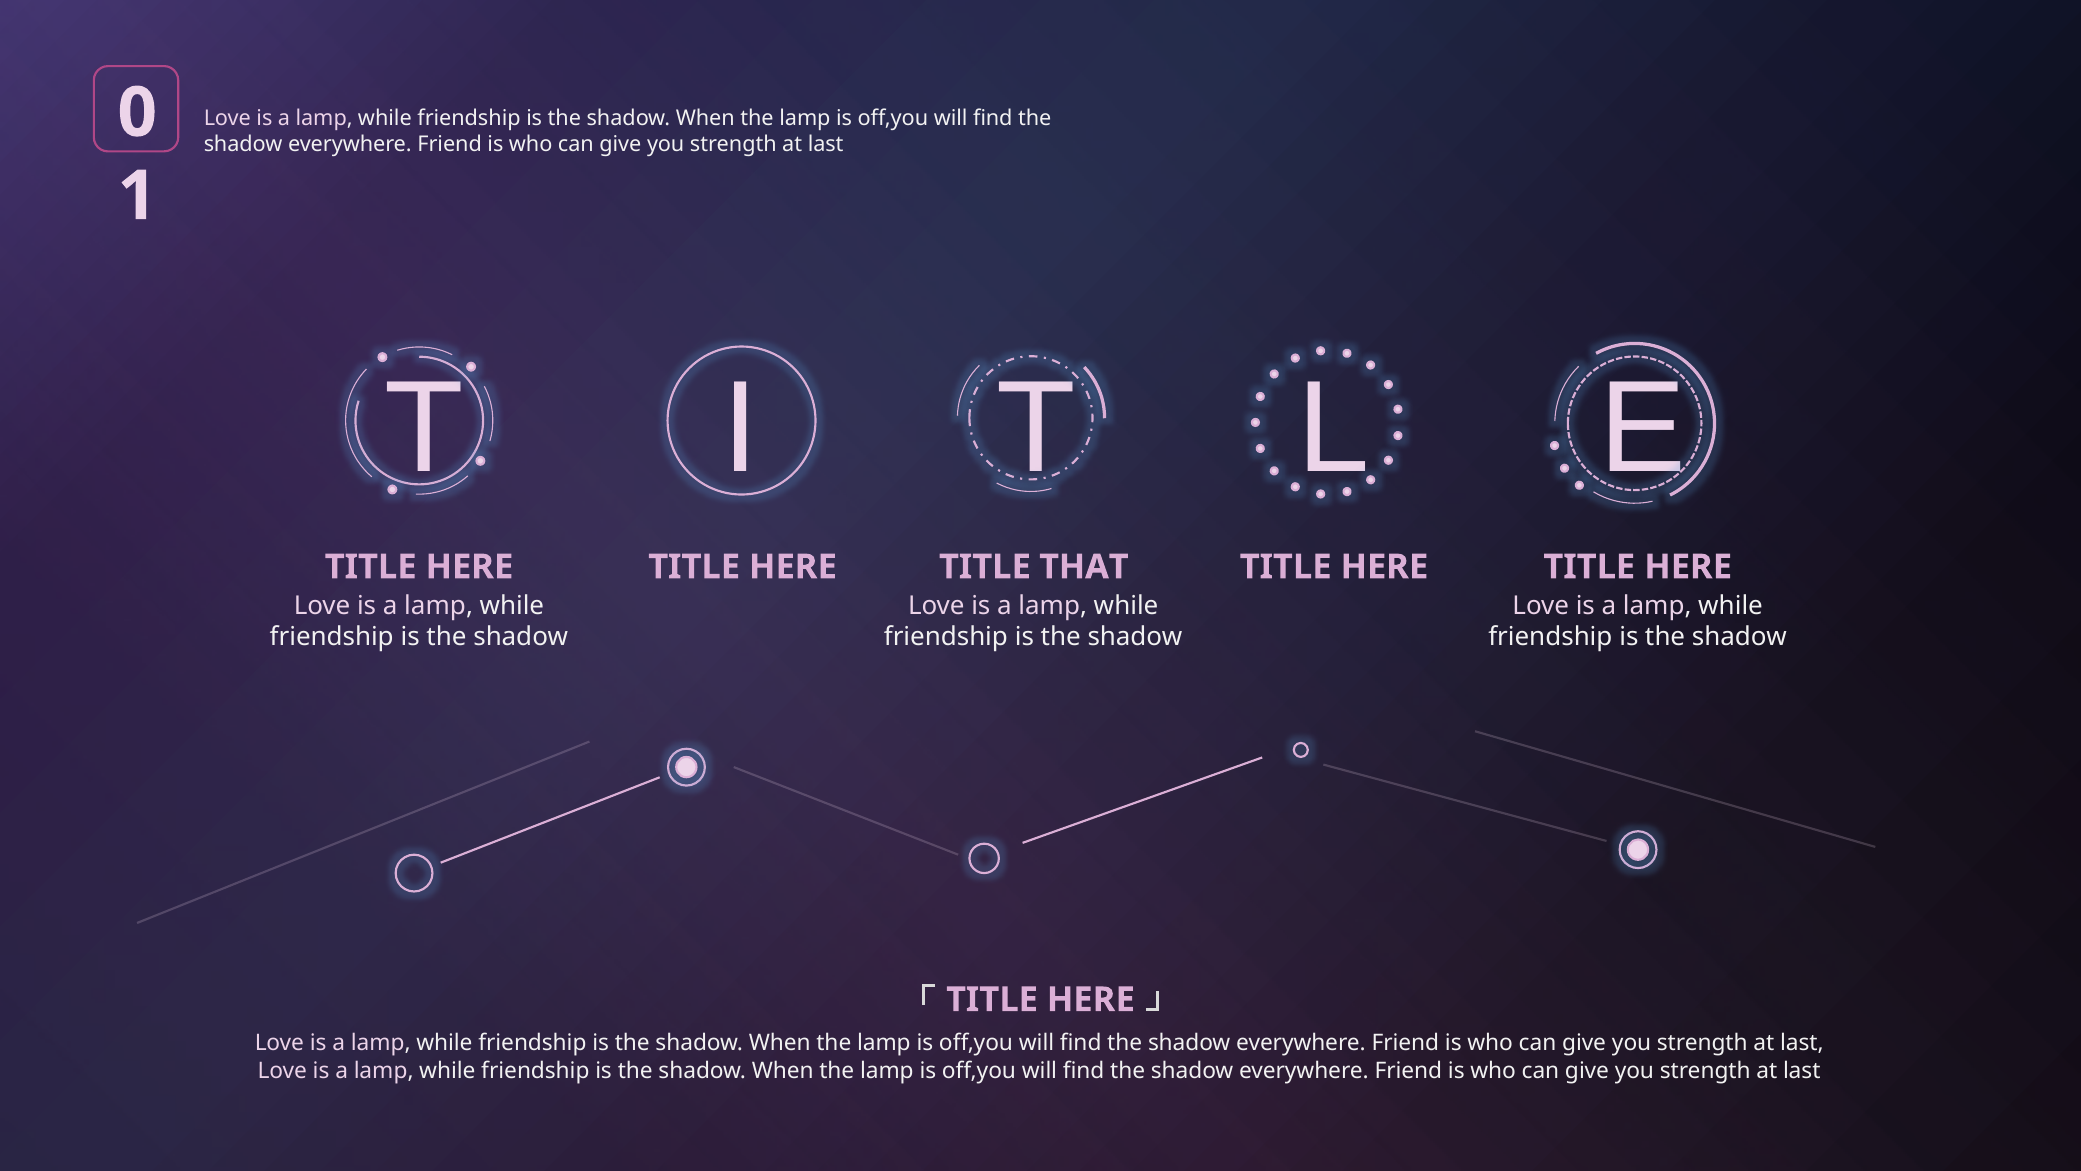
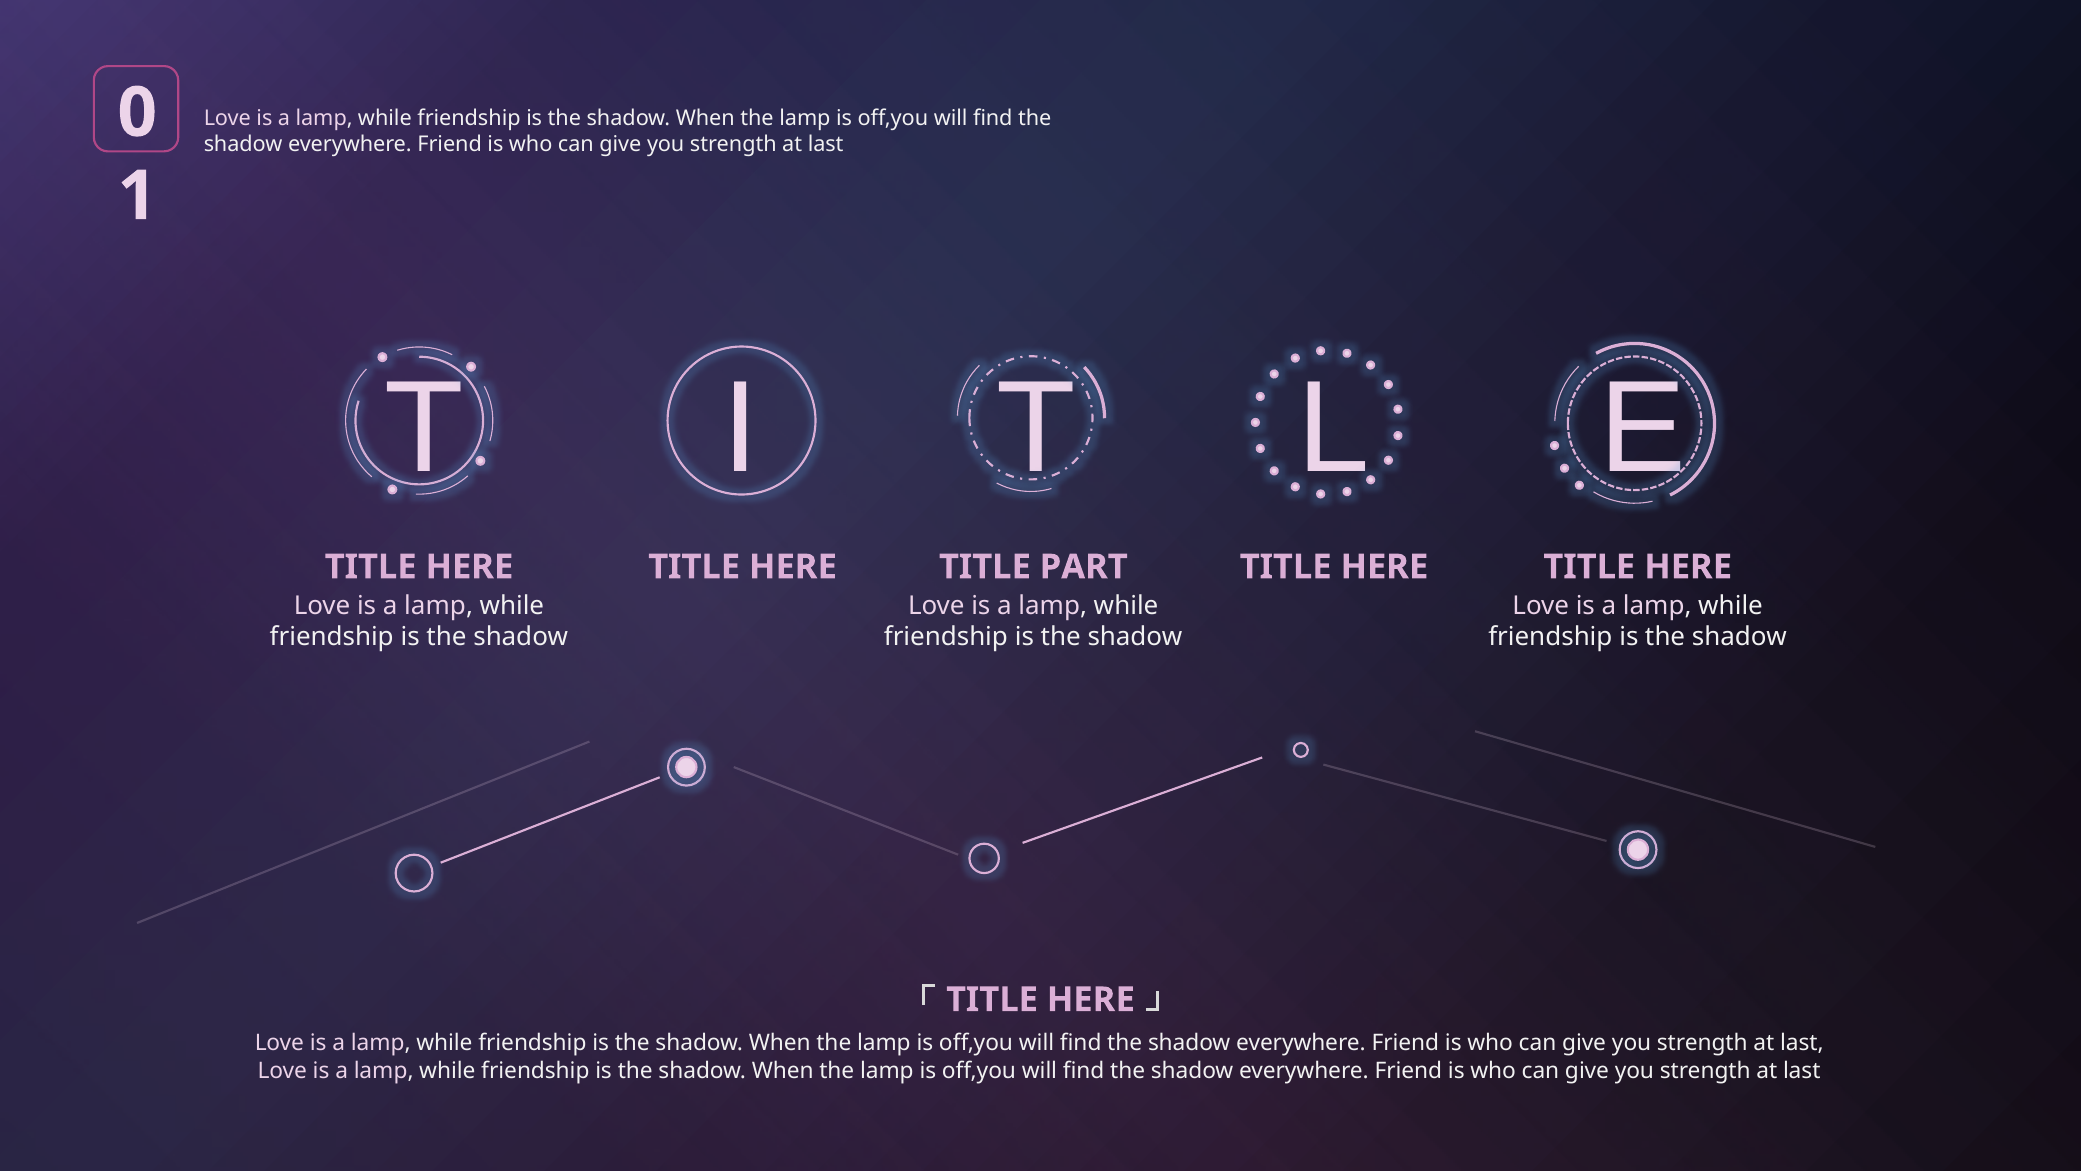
THAT: THAT -> PART (1084, 567)
